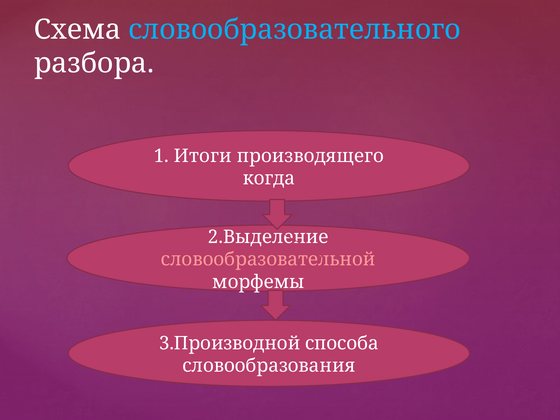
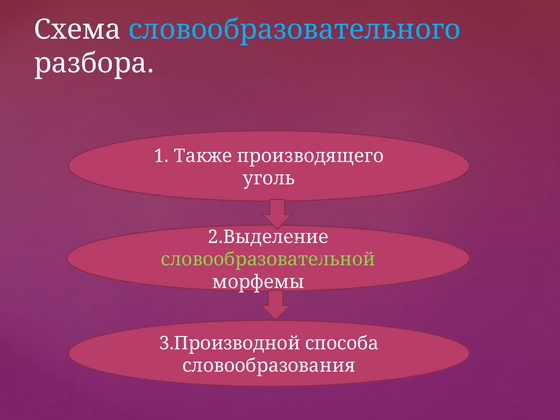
Итоги: Итоги -> Также (203, 156)
когда: когда -> уголь (269, 178)
словообразовательной colour: pink -> light green (268, 259)
